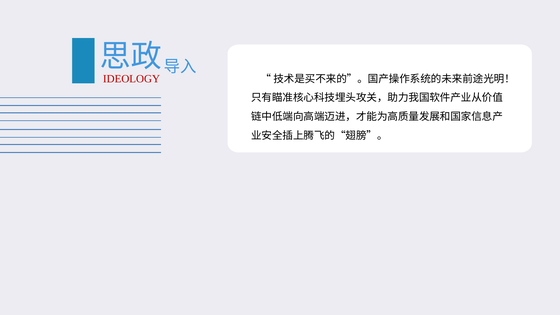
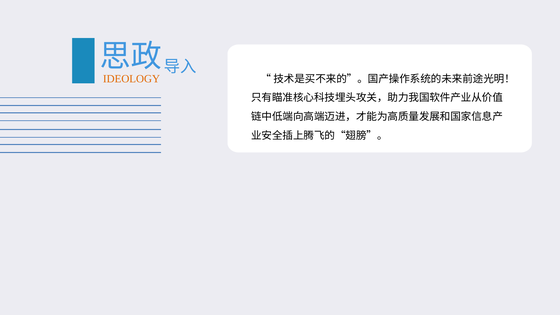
IDEOLOGY colour: red -> orange (131, 79)
